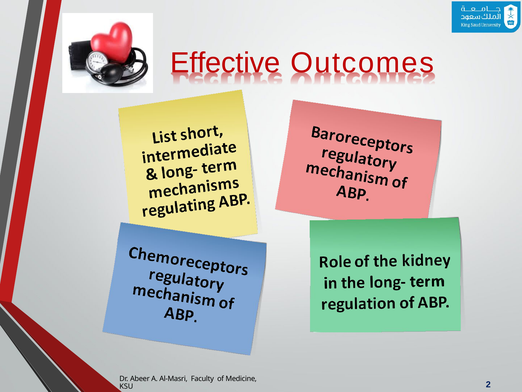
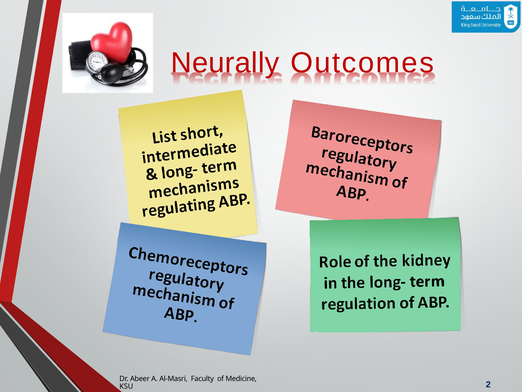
Effective: Effective -> Neurally (225, 63)
